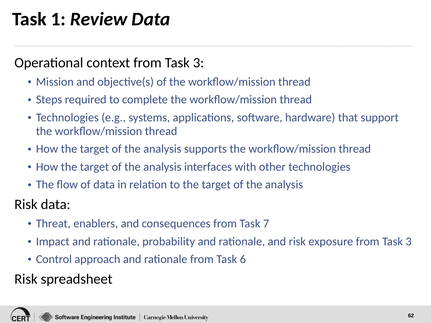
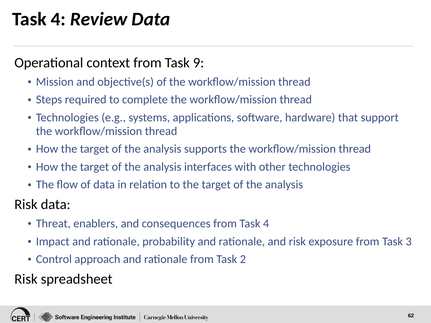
1: 1 -> 4 (58, 19)
context from Task 3: 3 -> 9 (199, 63)
from Task 7: 7 -> 4 (266, 224)
6: 6 -> 2 (243, 259)
